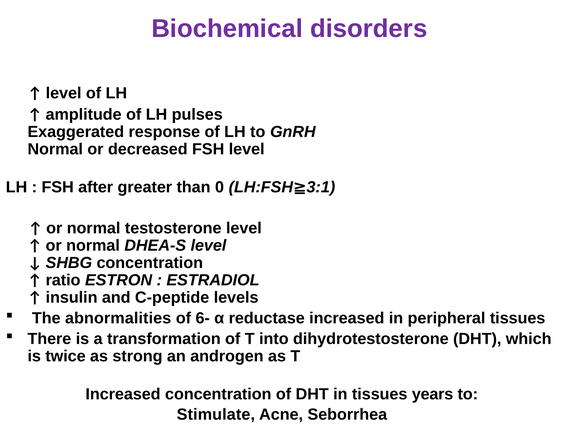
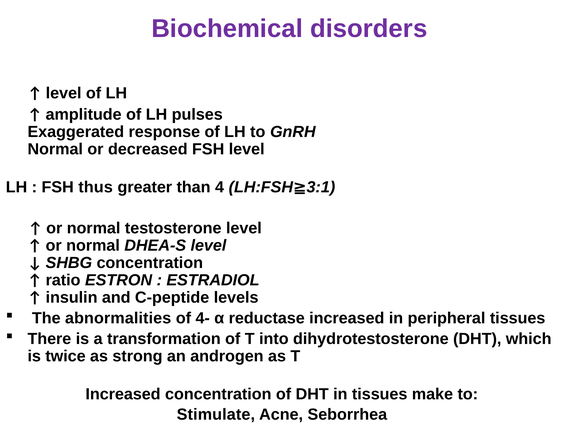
after: after -> thus (96, 187)
0: 0 -> 4 (220, 187)
6-: 6- -> 4- (203, 318)
years: years -> make (432, 394)
